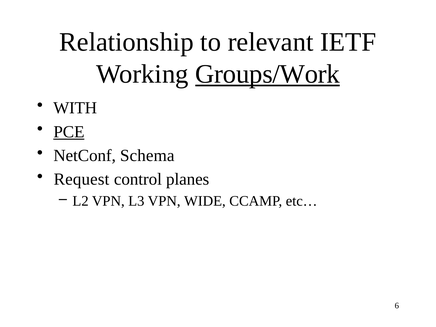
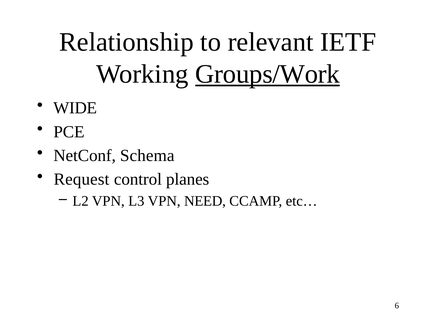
WITH: WITH -> WIDE (75, 108)
PCE underline: present -> none (69, 132)
WIDE: WIDE -> NEED (205, 201)
